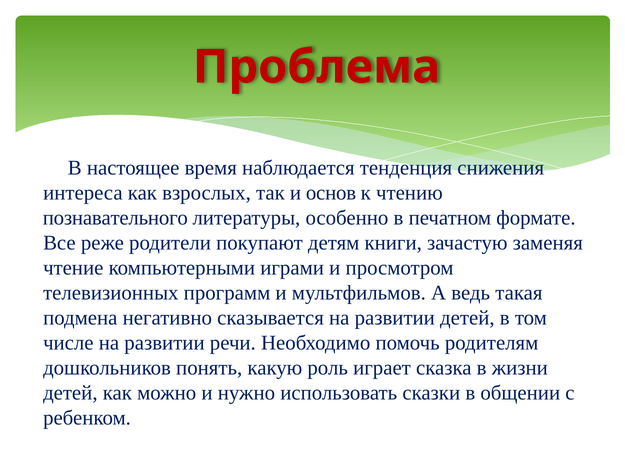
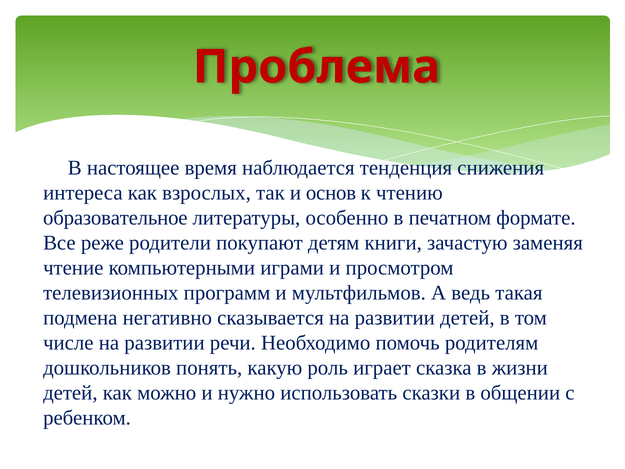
познавательного: познавательного -> образовательное (115, 218)
